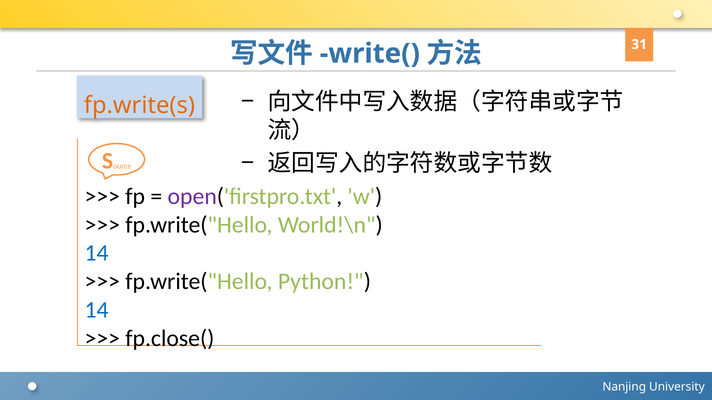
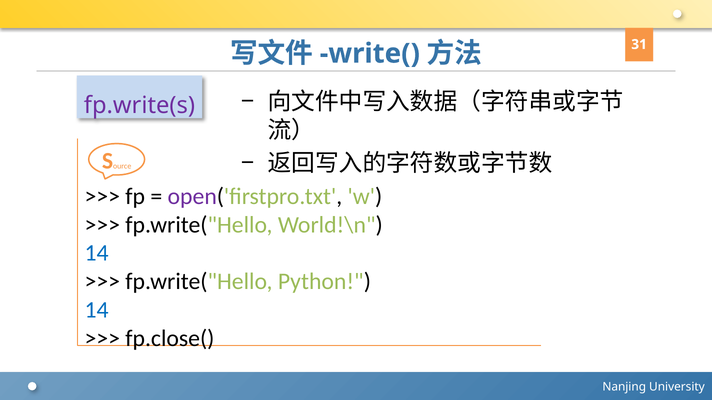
fp.write(s colour: orange -> purple (139, 106)
